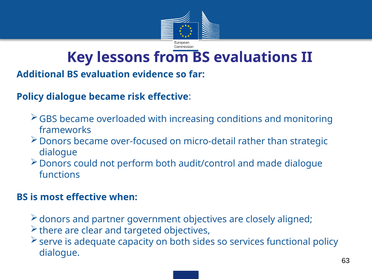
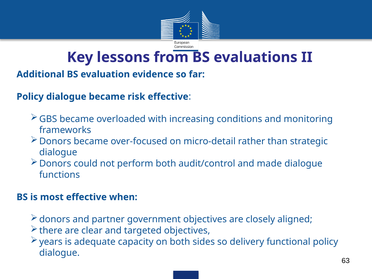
serve: serve -> years (51, 242)
services: services -> delivery (247, 242)
